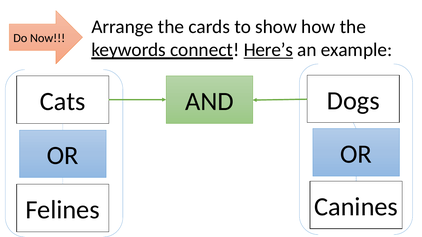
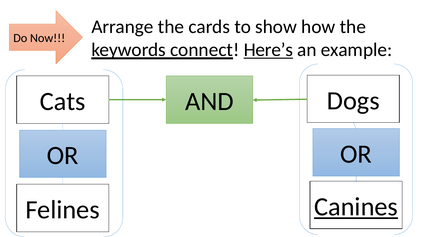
Canines underline: none -> present (356, 207)
